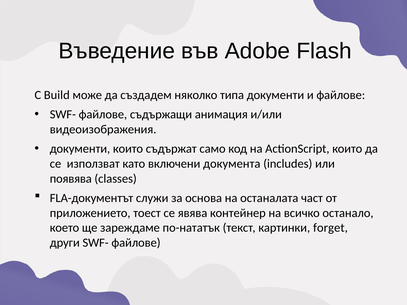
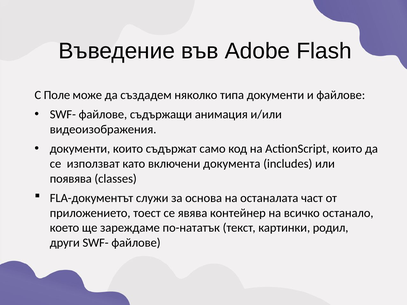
Build: Build -> Поле (57, 95)
forget: forget -> родил (331, 228)
